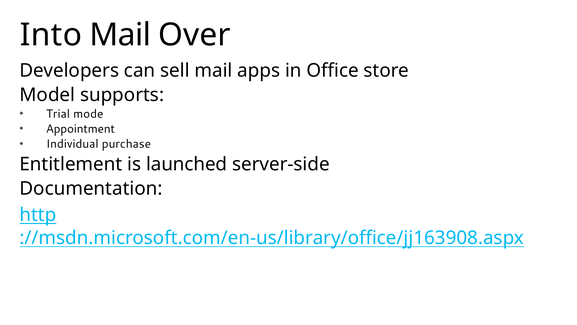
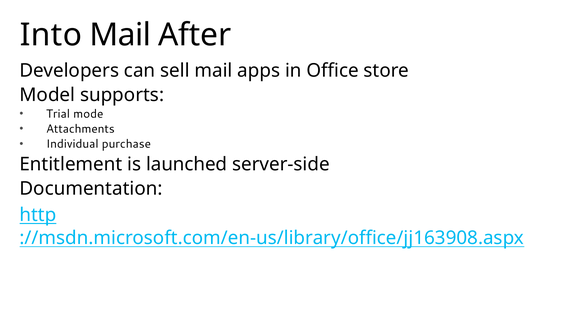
Over: Over -> After (195, 35)
Appointment: Appointment -> Attachments (80, 129)
